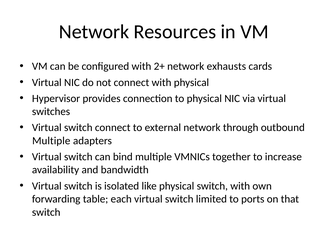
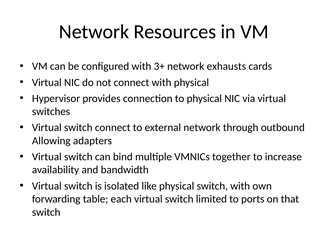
2+: 2+ -> 3+ (159, 66)
Multiple: Multiple -> Allowing (51, 141)
